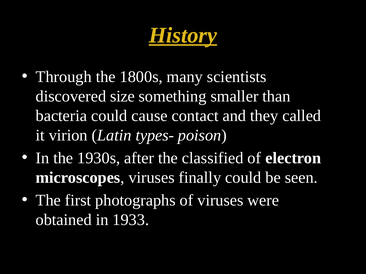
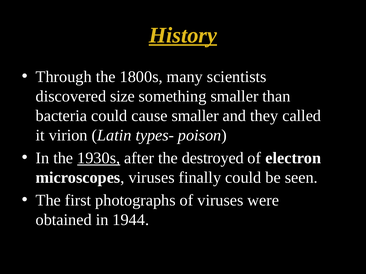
cause contact: contact -> smaller (195, 116)
1930s underline: none -> present (99, 158)
classified: classified -> destroyed (213, 158)
1933: 1933 -> 1944 (131, 220)
